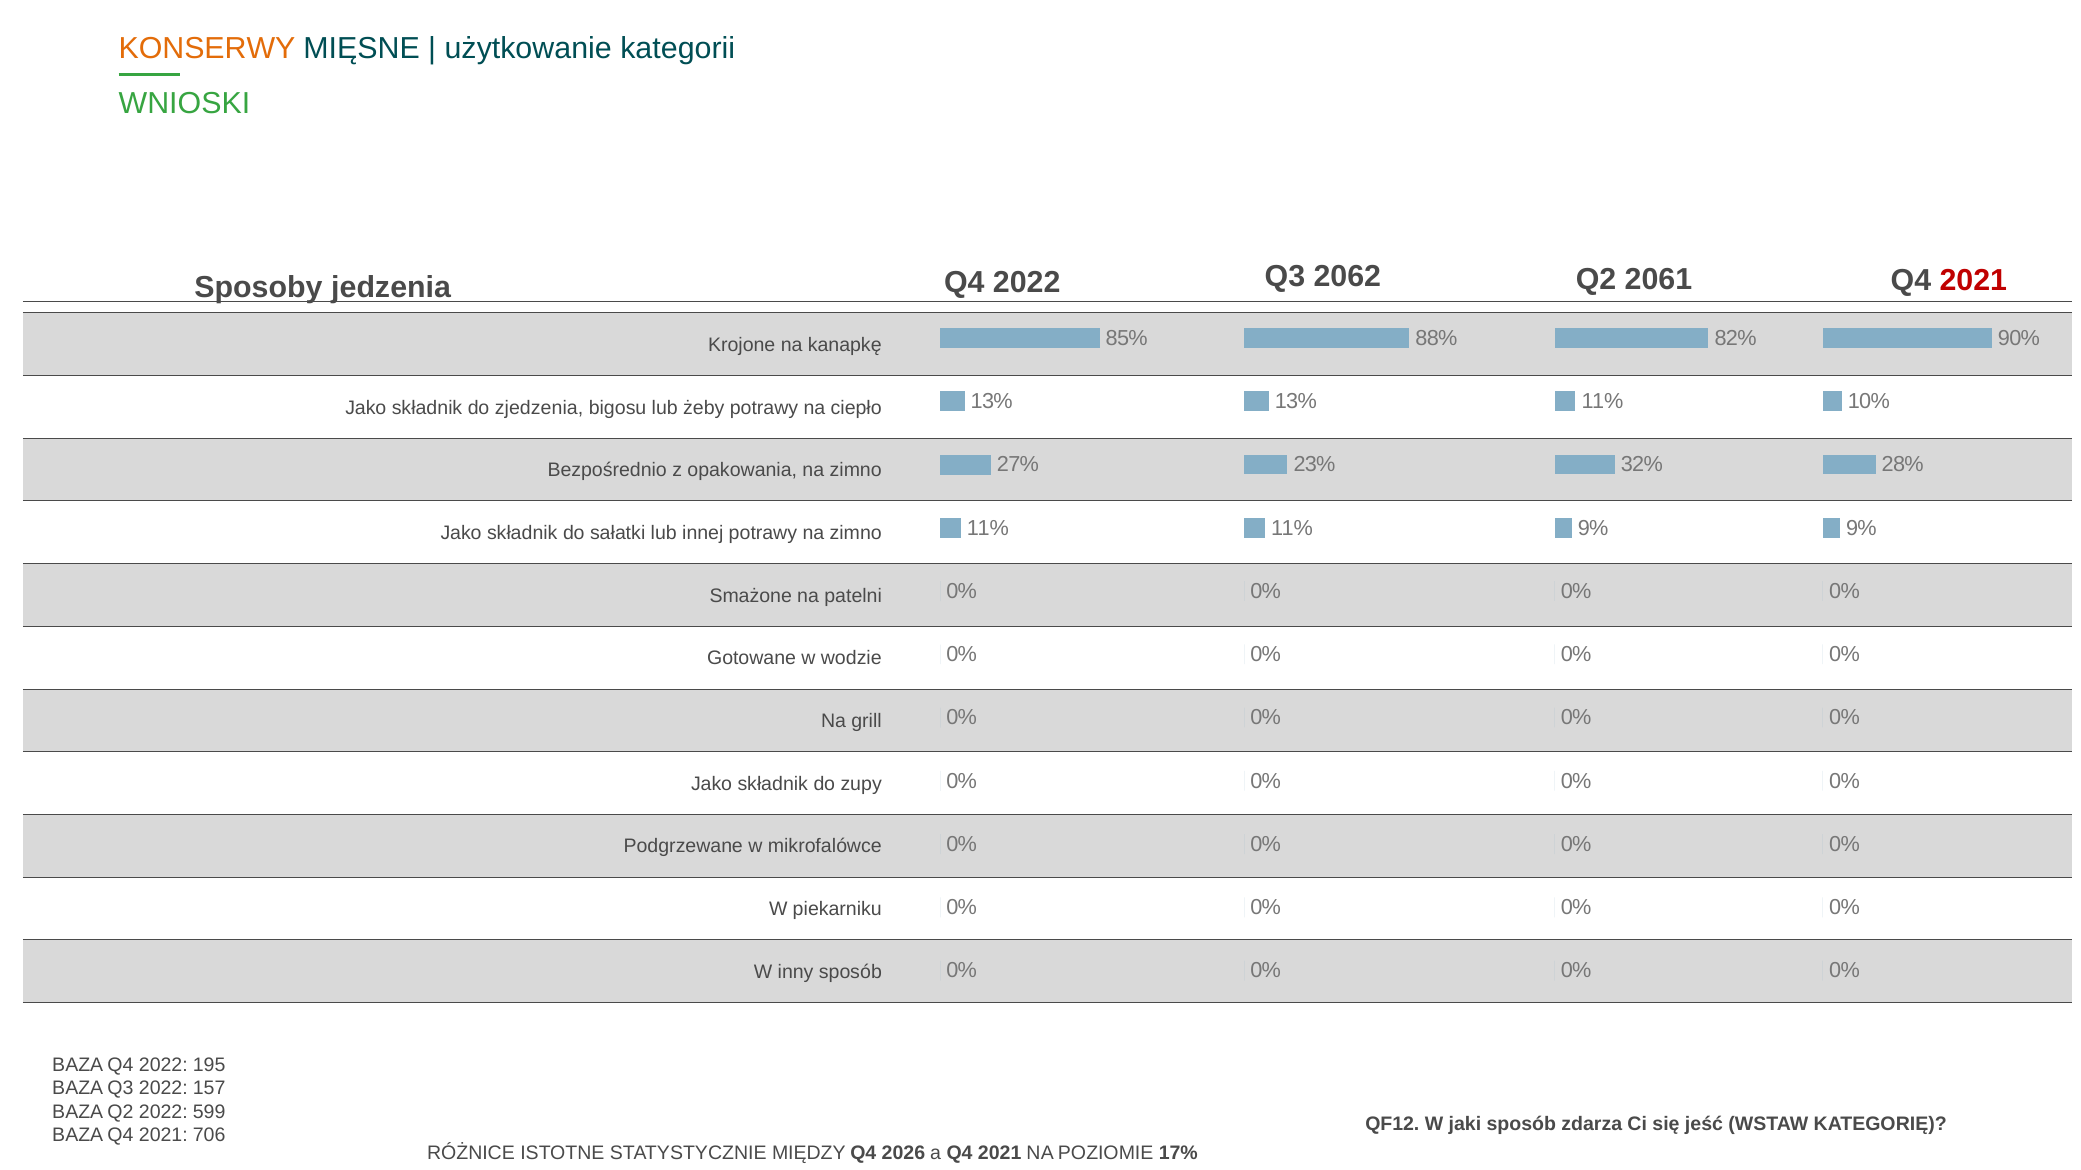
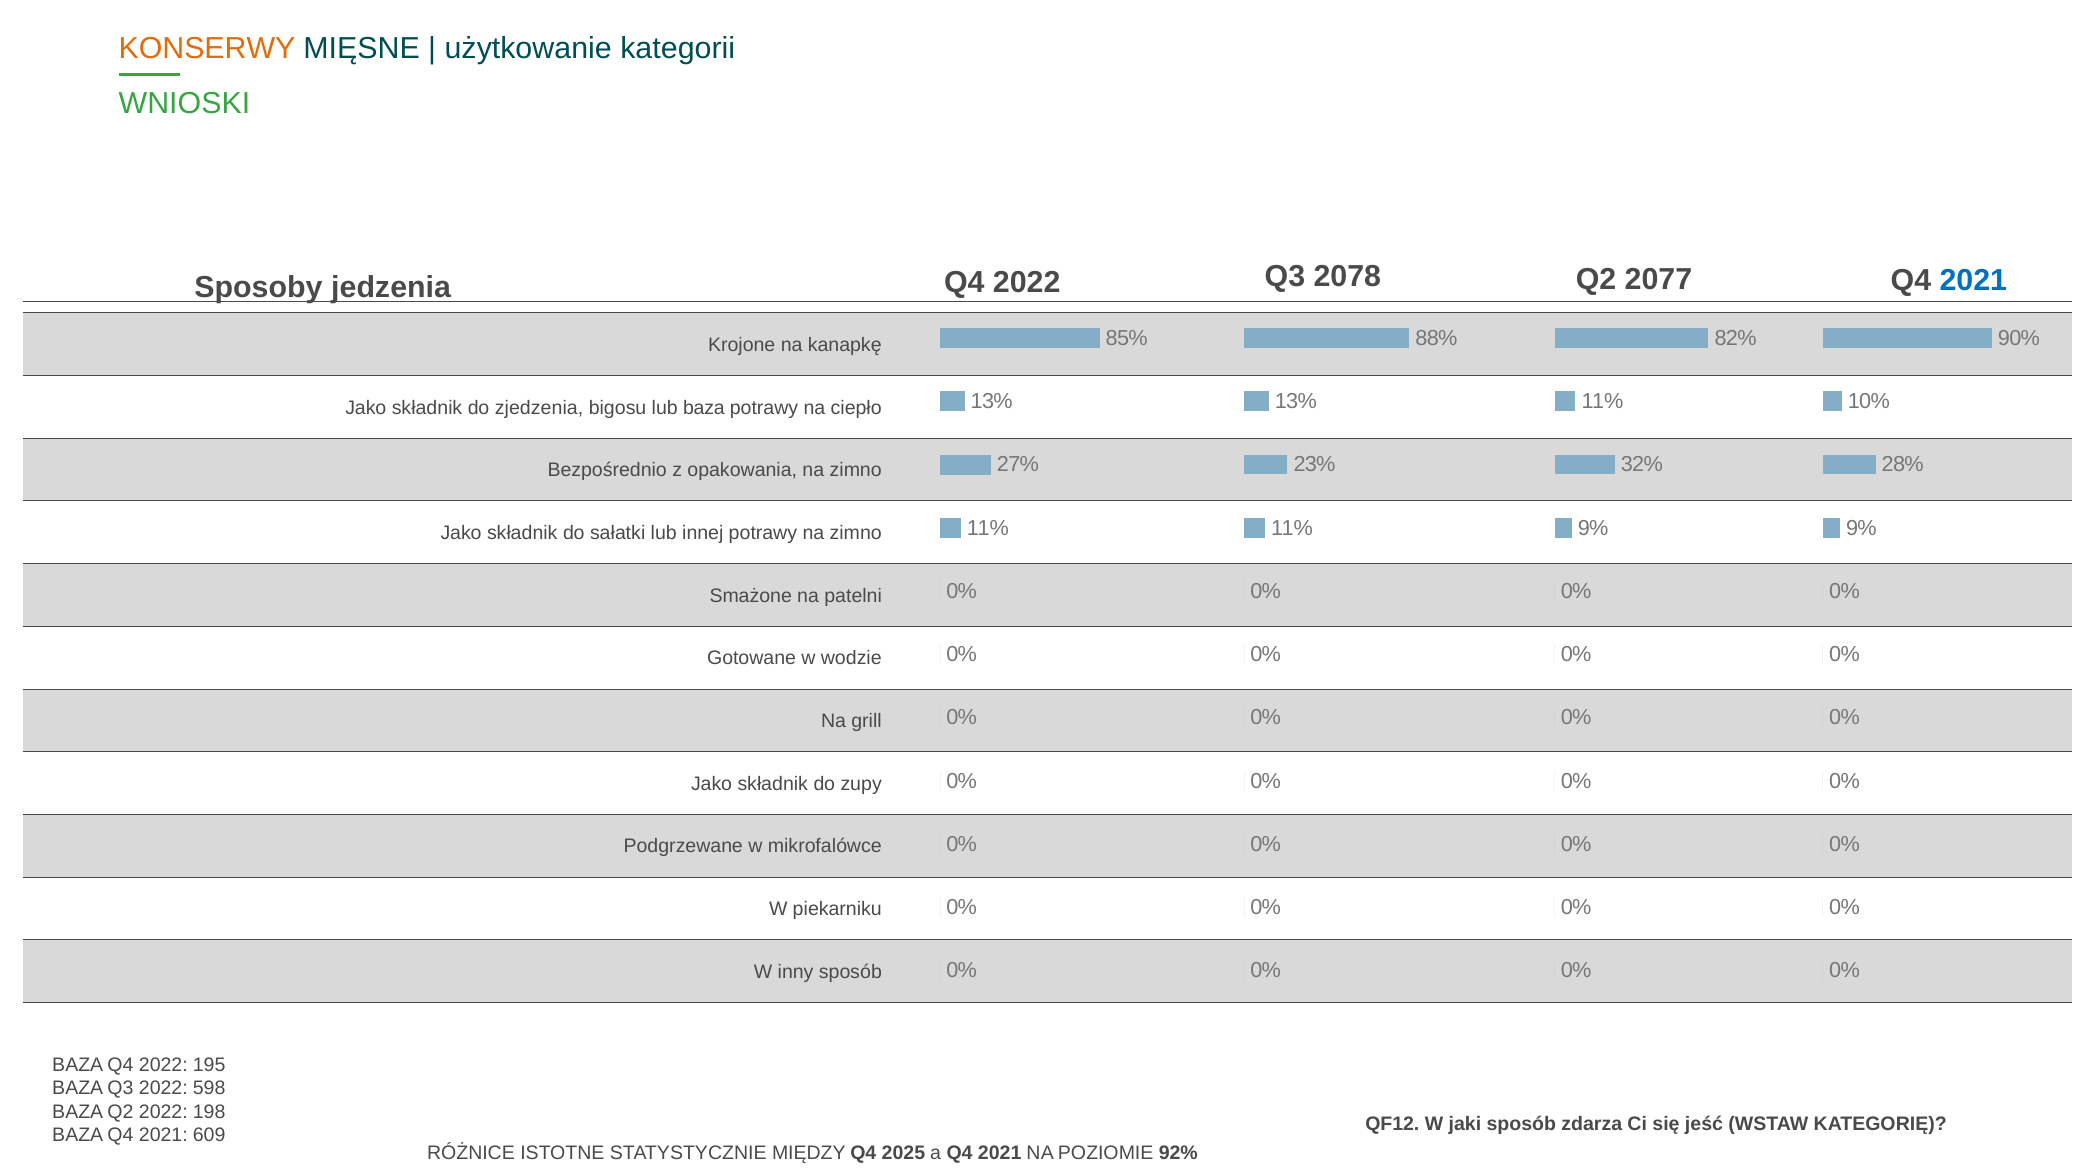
2062: 2062 -> 2078 (1347, 276)
2061: 2061 -> 2077 (1658, 280)
2021 colour: red -> blue (1973, 281)
lub żeby: żeby -> baza (704, 408)
157: 157 -> 598 (209, 1089)
599: 599 -> 198 (209, 1112)
706: 706 -> 609 (209, 1136)
2026: 2026 -> 2025 (903, 1154)
17%: 17% -> 92% (1178, 1154)
